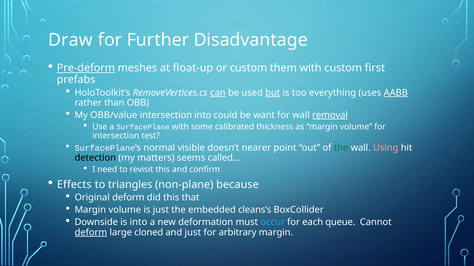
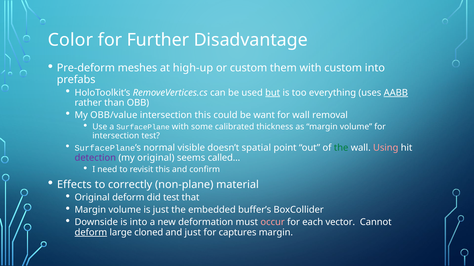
Draw: Draw -> Color (71, 40)
Pre-deform underline: present -> none (86, 68)
float-up: float-up -> high-up (193, 68)
custom first: first -> into (375, 68)
can underline: present -> none (218, 93)
intersection into: into -> this (203, 115)
removal underline: present -> none (330, 115)
nearer: nearer -> spatial (256, 148)
detection colour: black -> purple (95, 158)
my matters: matters -> original (156, 158)
triangles: triangles -> correctly (130, 185)
because: because -> material (238, 185)
did this: this -> test (171, 198)
cleans’s: cleans’s -> buffer’s (255, 210)
occur colour: light blue -> pink (273, 223)
queue: queue -> vector (340, 223)
arbitrary: arbitrary -> captures (238, 233)
